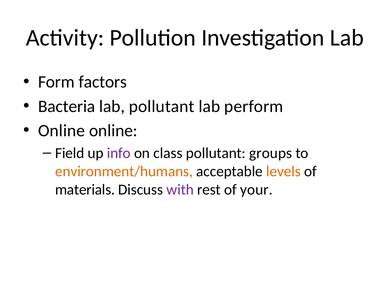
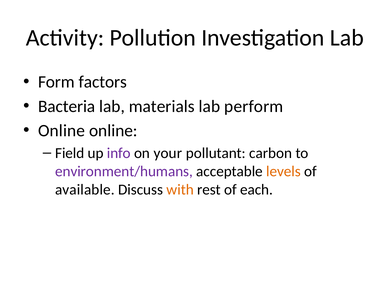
lab pollutant: pollutant -> materials (162, 106)
class: class -> your (168, 153)
groups: groups -> carbon (271, 153)
environment/humans colour: orange -> purple (124, 171)
materials: materials -> available (85, 189)
with colour: purple -> orange (180, 189)
your: your -> each (256, 189)
